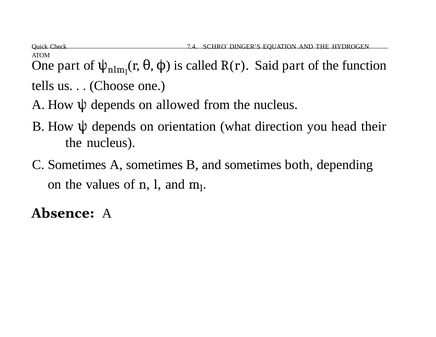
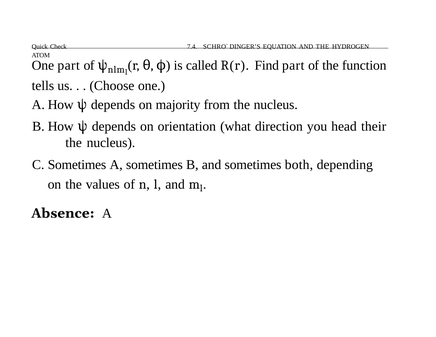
Said: Said -> Find (267, 66)
allowed: allowed -> majority (178, 105)
